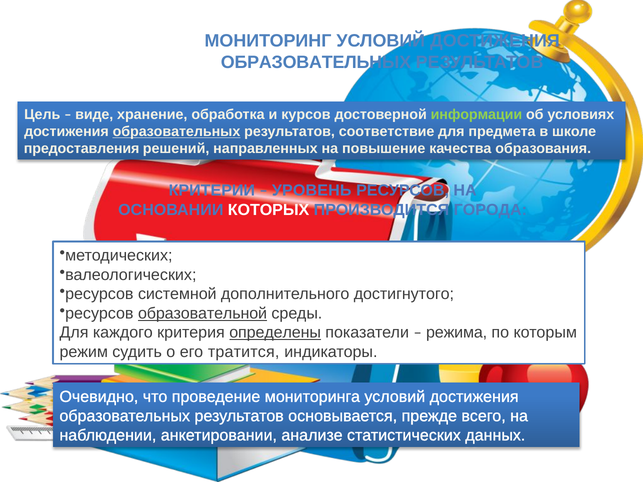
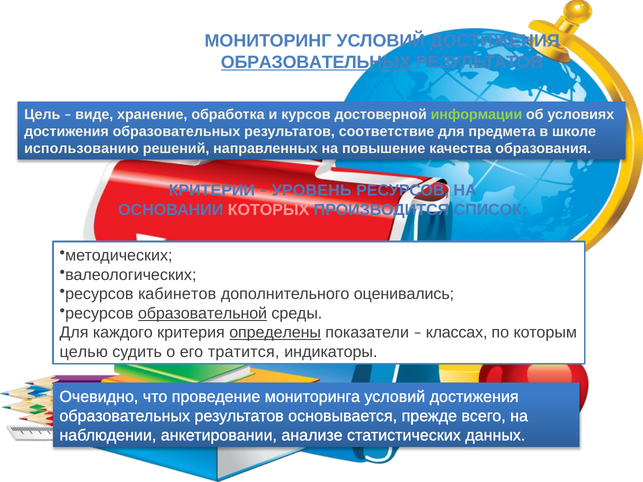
ОБРАЗОВАТЕЛЬНЫХ underline: none -> present (316, 63)
образовательных underline: present -> none (176, 132)
предоставления: предоставления -> использованию (81, 149)
КОТОРЫХ colour: white -> pink (269, 210)
ГОРОДА: ГОРОДА -> СПИСОК (490, 210)
системной: системной -> кабинетов (177, 294)
достигнутого: достигнутого -> оценивались (404, 294)
режима: режима -> классах (457, 333)
режим: режим -> целью (84, 352)
